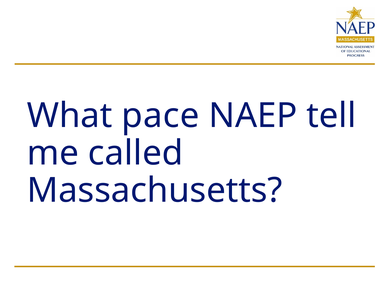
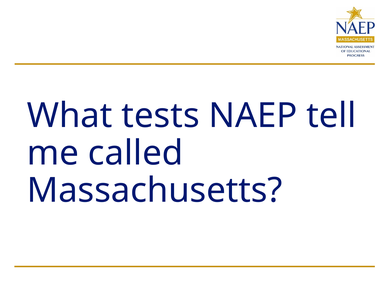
pace: pace -> tests (161, 116)
